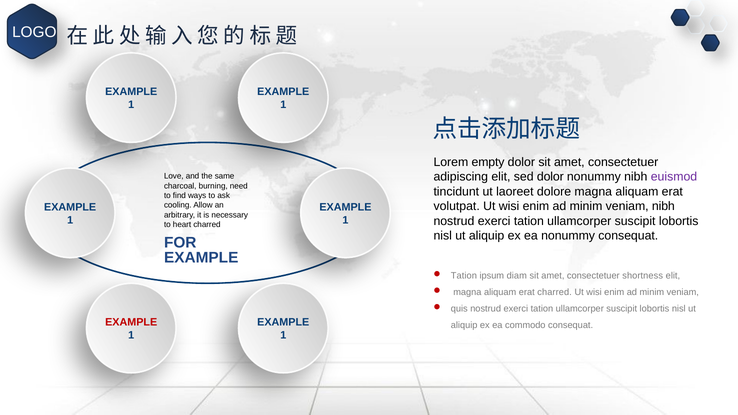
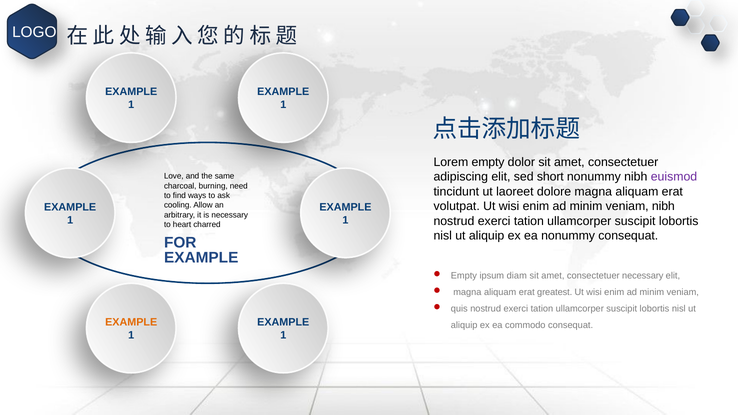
sed dolor: dolor -> short (550, 177)
Tation: Tation -> Empty (464, 276)
consectetuer shortness: shortness -> necessary (643, 276)
erat charred: charred -> greatest (555, 292)
EXAMPLE colour: red -> orange (131, 322)
